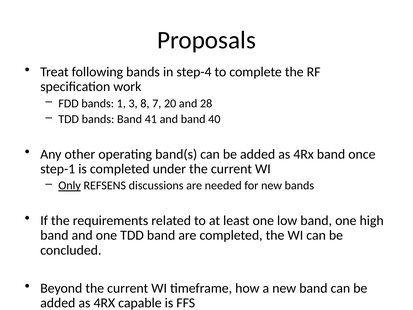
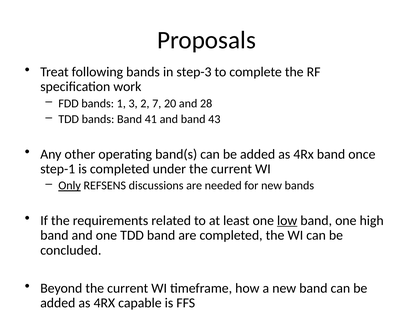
step-4: step-4 -> step-3 (194, 72)
8: 8 -> 2 (145, 103)
40: 40 -> 43 (214, 119)
low underline: none -> present (287, 220)
